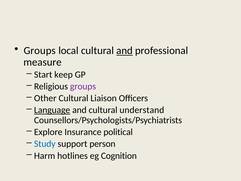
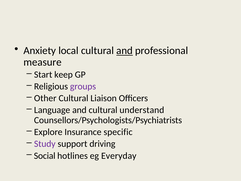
Groups: Groups -> Anxiety (40, 51)
Language underline: present -> none (52, 110)
political: political -> specific (118, 132)
Study colour: blue -> purple (45, 144)
person: person -> driving (102, 144)
Harm: Harm -> Social (45, 156)
Cognition: Cognition -> Everyday (119, 156)
